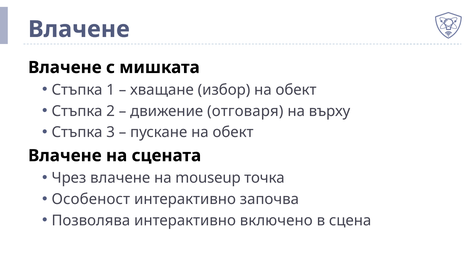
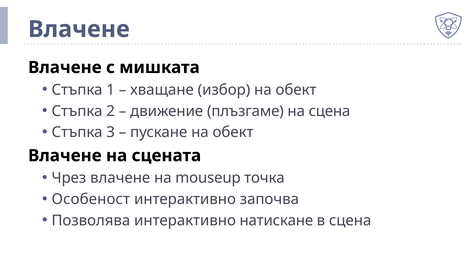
отговаря: отговаря -> плъзгаме (245, 111)
на върху: върху -> сцена (329, 111)
включено: включено -> натискане (276, 220)
